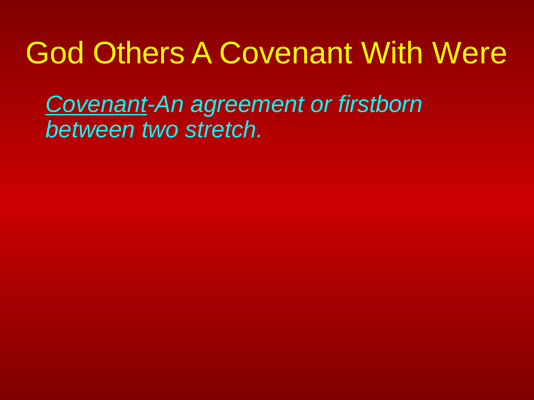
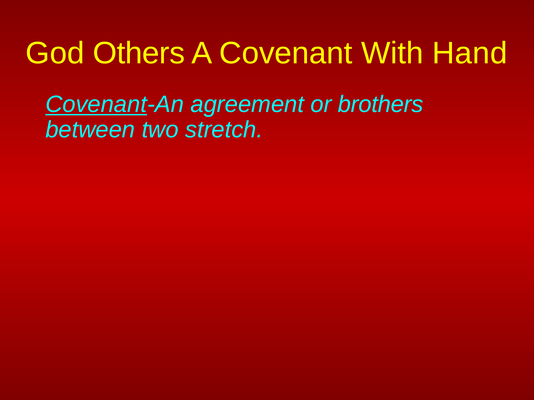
Were: Were -> Hand (470, 53)
firstborn: firstborn -> brothers (381, 104)
